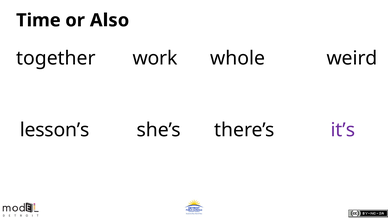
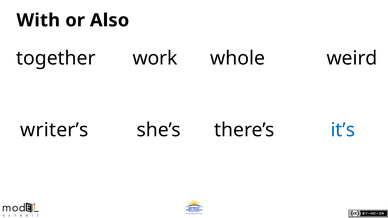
Time: Time -> With (38, 20)
lesson’s: lesson’s -> writer’s (54, 130)
it’s colour: purple -> blue (343, 130)
